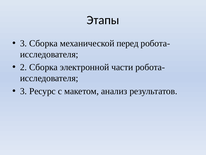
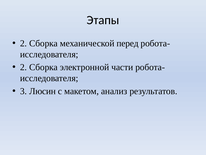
3: 3 -> 2 (24, 43)
Ресурс: Ресурс -> Люсин (42, 91)
